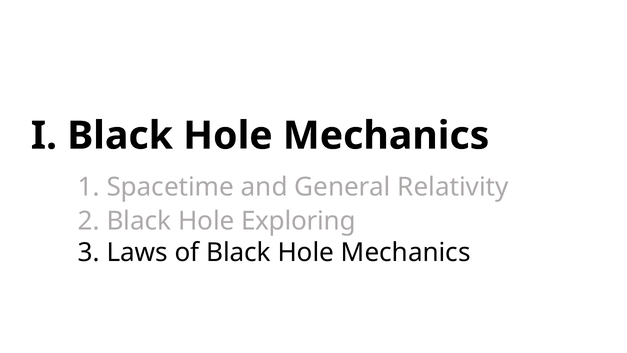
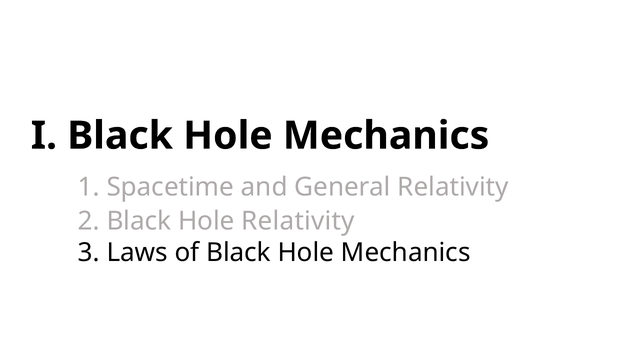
Hole Exploring: Exploring -> Relativity (298, 221)
